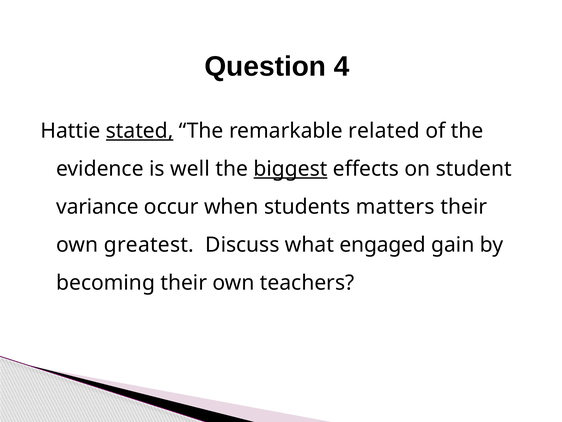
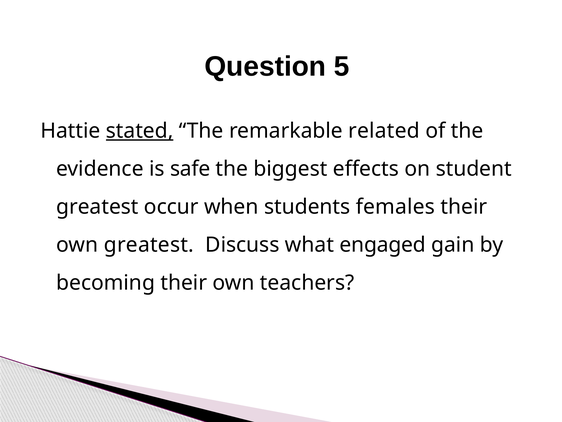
4: 4 -> 5 (342, 67)
well: well -> safe (190, 169)
biggest underline: present -> none (291, 169)
variance: variance -> greatest (97, 207)
matters: matters -> females (395, 207)
